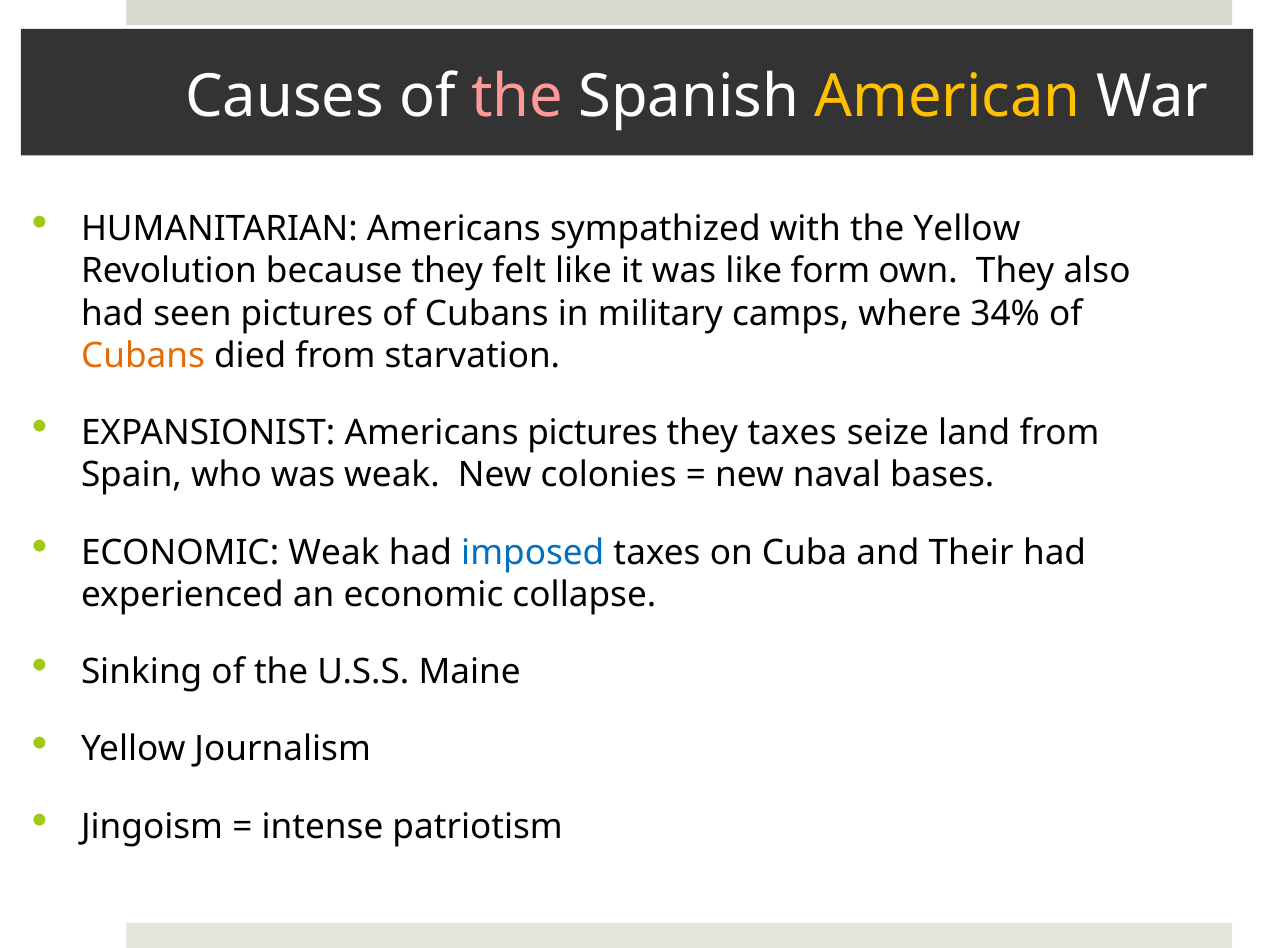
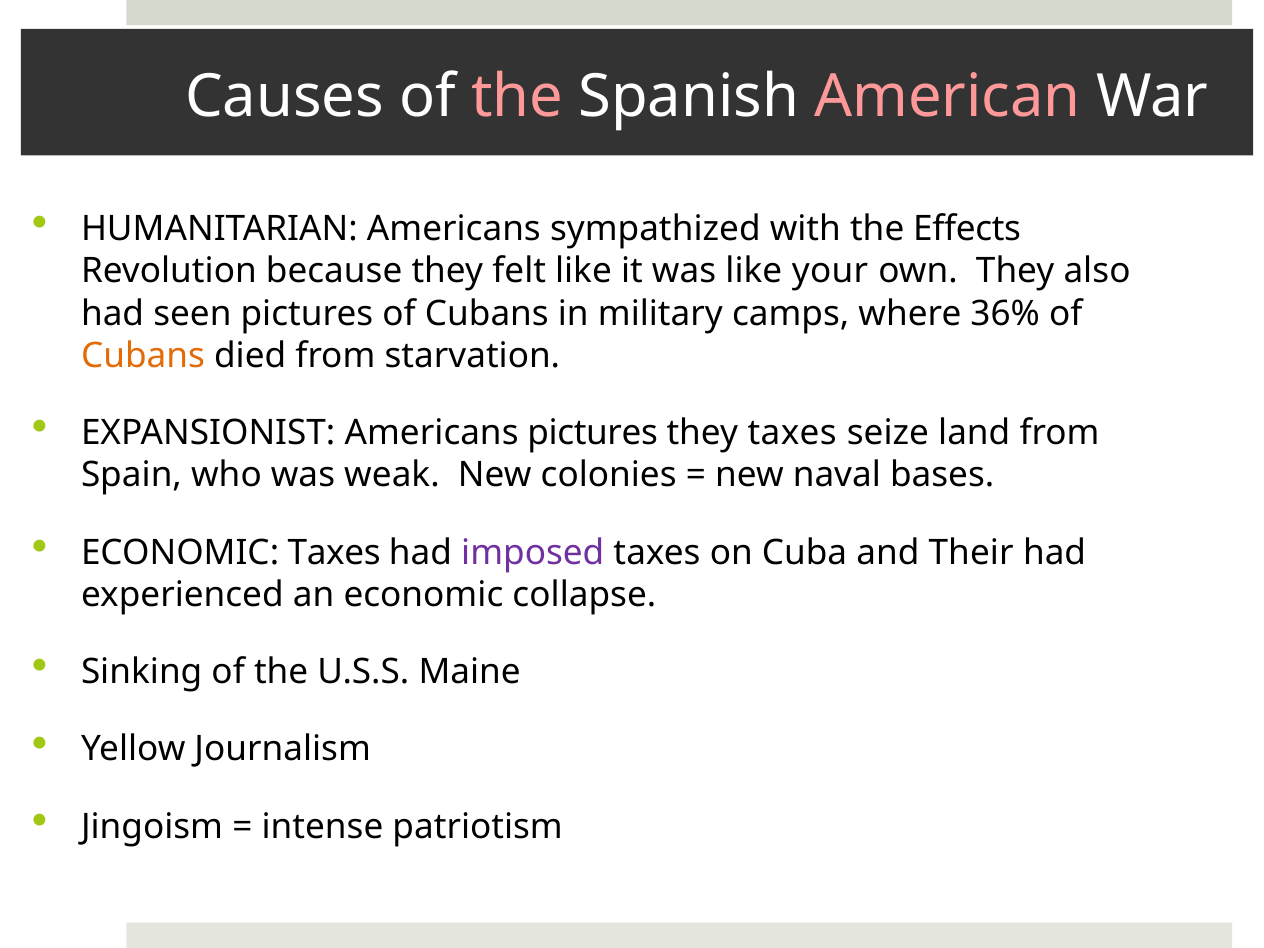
American colour: yellow -> pink (948, 96)
the Yellow: Yellow -> Effects (967, 229)
form: form -> your (830, 271)
34%: 34% -> 36% (1005, 313)
ECONOMIC Weak: Weak -> Taxes (334, 552)
imposed colour: blue -> purple (533, 552)
